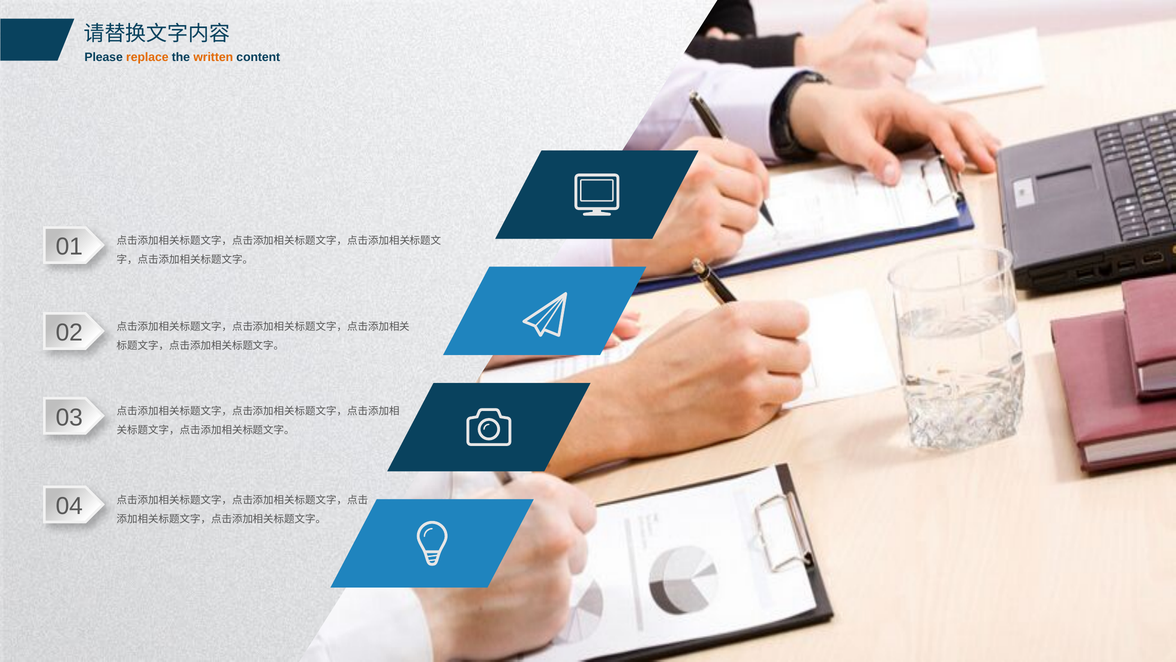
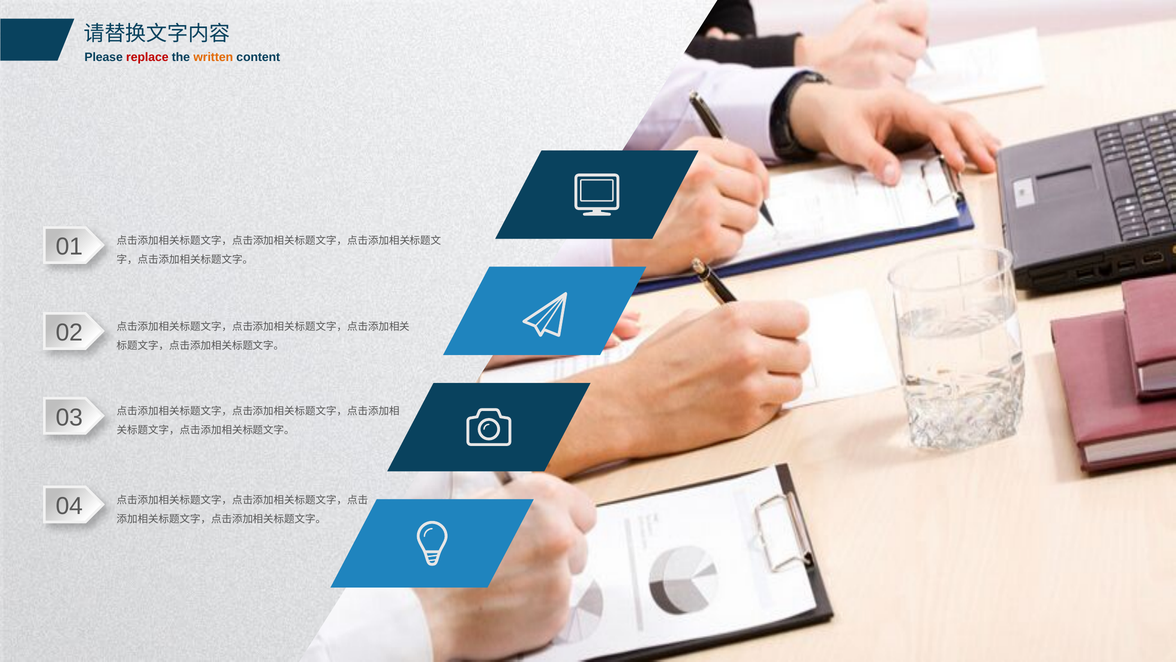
replace colour: orange -> red (147, 57)
